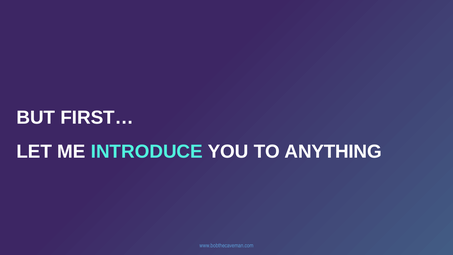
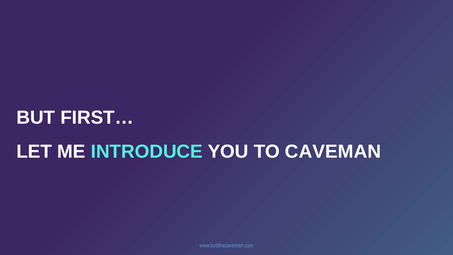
ANYTHING: ANYTHING -> CAVEMAN (333, 151)
